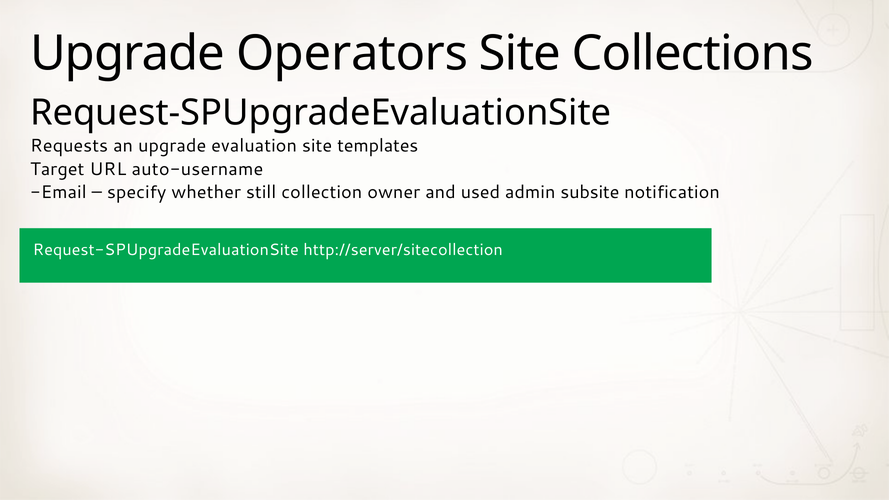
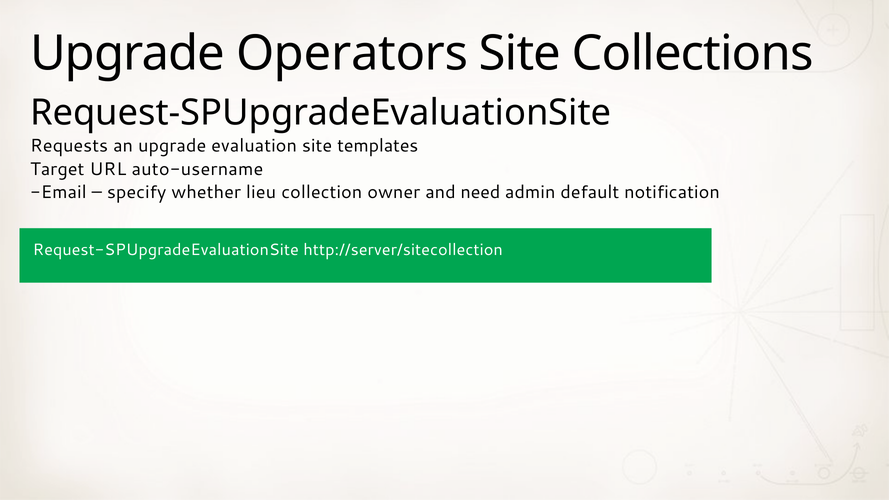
still: still -> lieu (261, 192)
used: used -> need (480, 192)
subsite: subsite -> default (590, 192)
